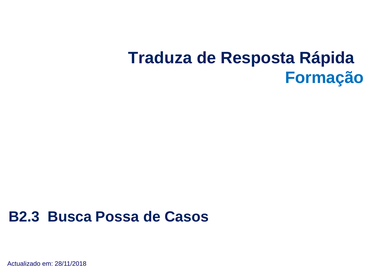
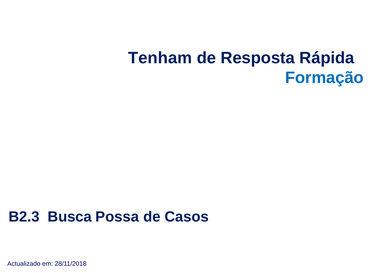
Traduza: Traduza -> Tenham (160, 58)
